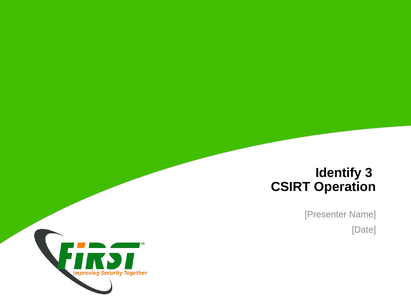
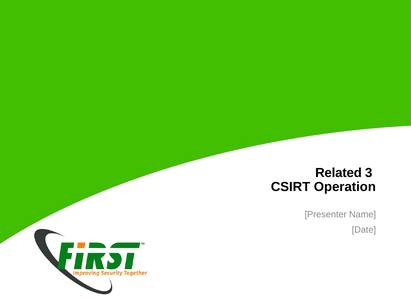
Identify: Identify -> Related (338, 173)
